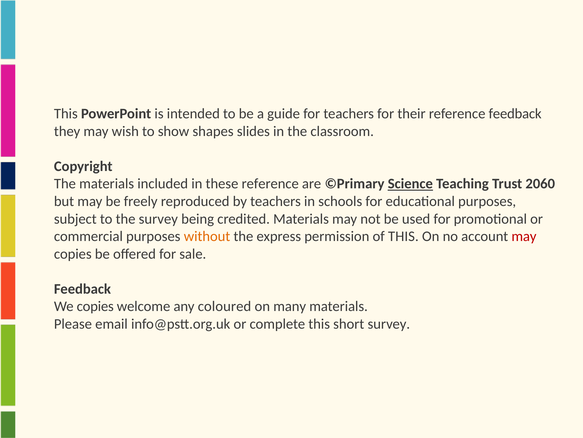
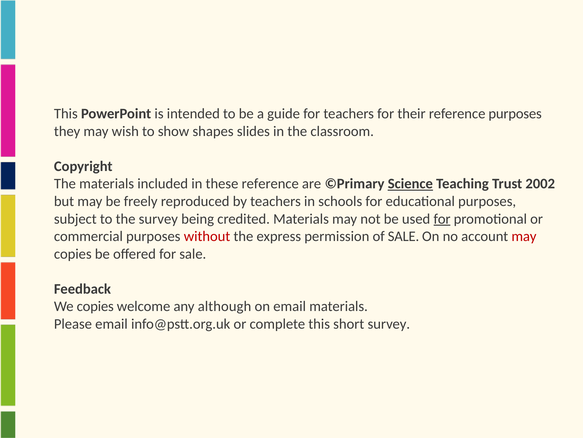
reference feedback: feedback -> purposes (515, 114)
2060: 2060 -> 2002 (540, 184)
for underline: none -> present (442, 218)
without colour: orange -> red (207, 236)
of THIS: THIS -> SALE (404, 236)
coloured: coloured -> although (225, 306)
on many: many -> email (290, 306)
